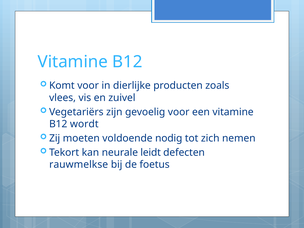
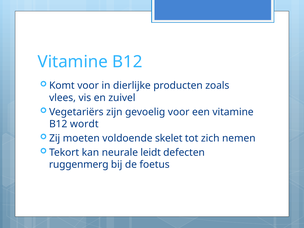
nodig: nodig -> skelet (169, 138)
rauwmelkse: rauwmelkse -> ruggenmerg (79, 165)
